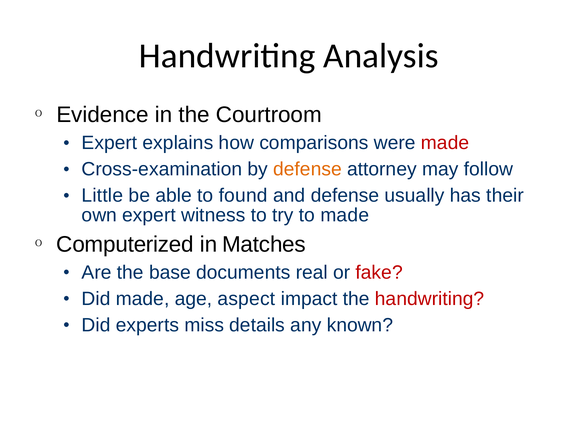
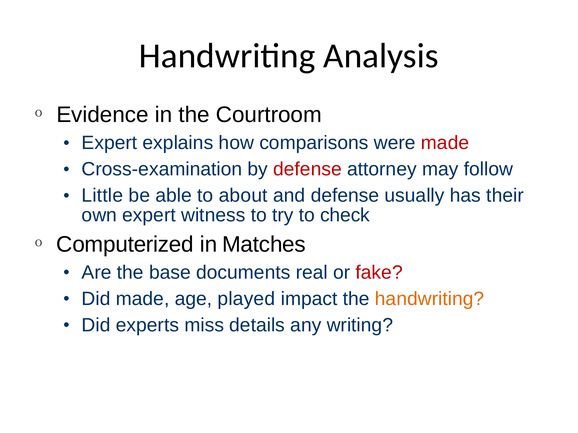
defense colour: orange -> red (307, 169)
found: found -> about (243, 196)
to made: made -> check (345, 216)
aspect: aspect -> played (246, 299)
handwriting colour: red -> orange (430, 299)
known: known -> writing (360, 326)
